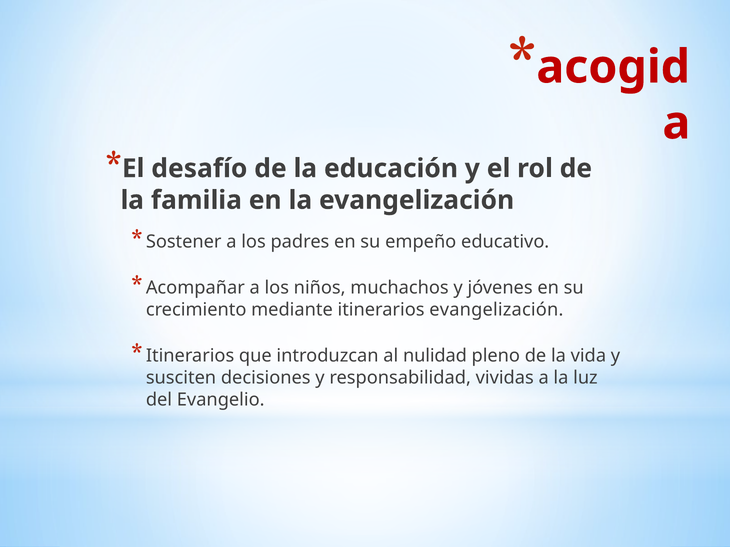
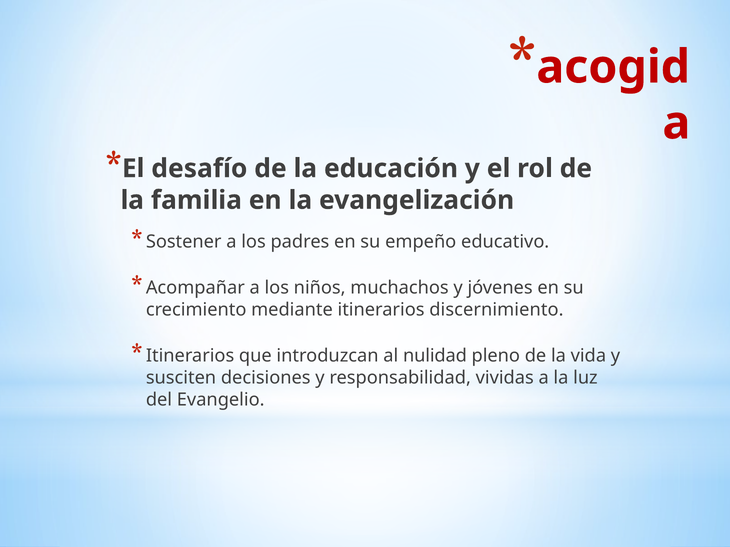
itinerarios evangelización: evangelización -> discernimiento (496, 310)
